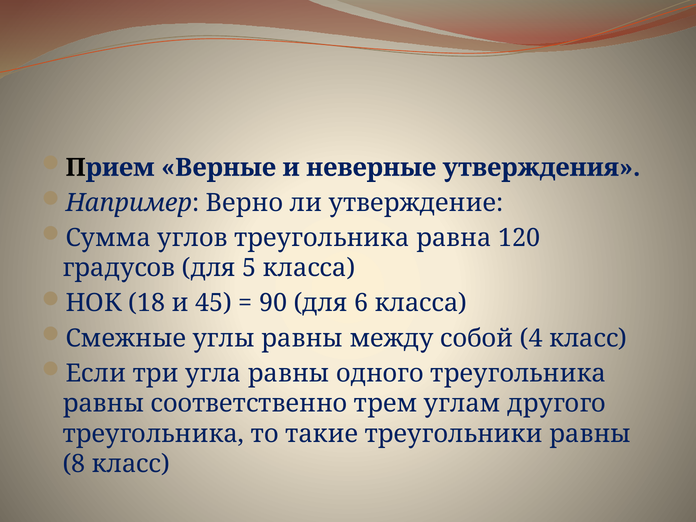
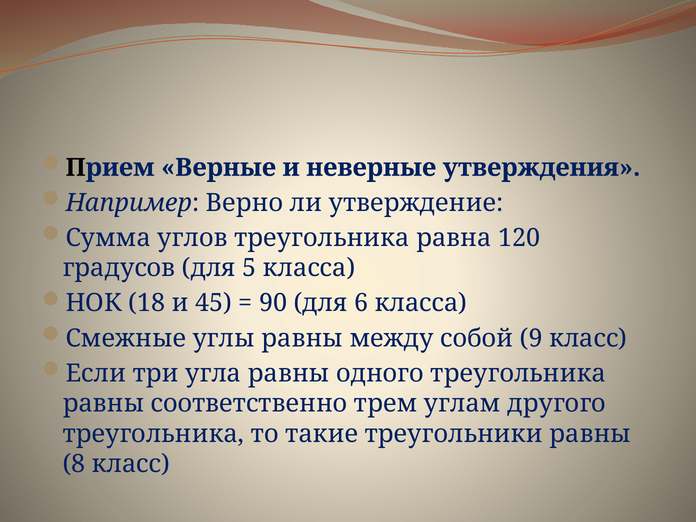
4: 4 -> 9 (531, 338)
